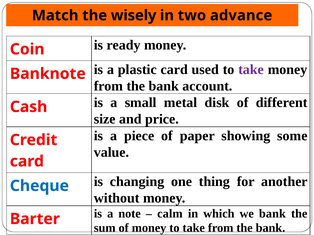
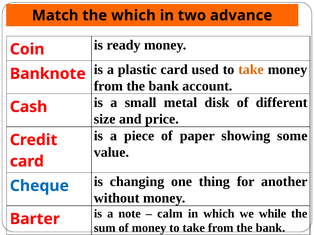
the wisely: wisely -> which (133, 15)
take colour: purple -> orange (251, 70)
we bank: bank -> while (273, 214)
